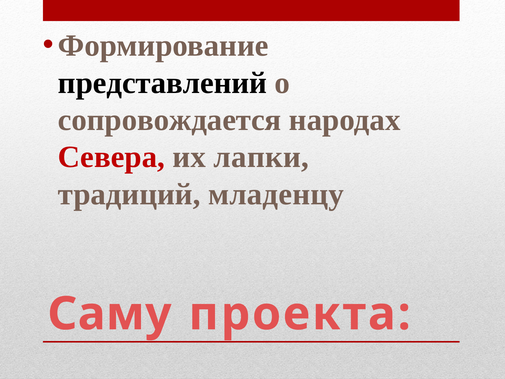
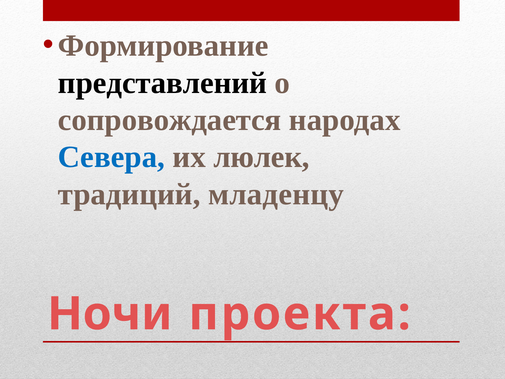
Севера colour: red -> blue (111, 157)
лапки: лапки -> люлек (262, 157)
Саму: Саму -> Ночи (110, 314)
